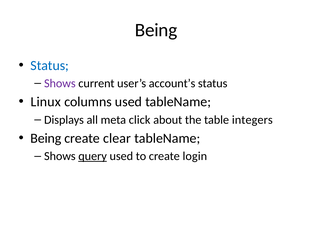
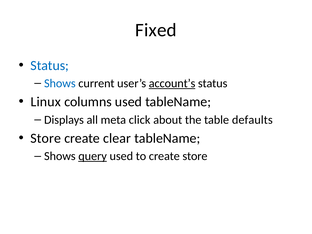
Being: Being -> Fixed (156, 30)
Shows colour: purple -> blue (60, 83)
account’s underline: none -> present (172, 83)
integers: integers -> defaults (252, 120)
Being: Being -> Store (46, 138)
create login: login -> store (195, 156)
